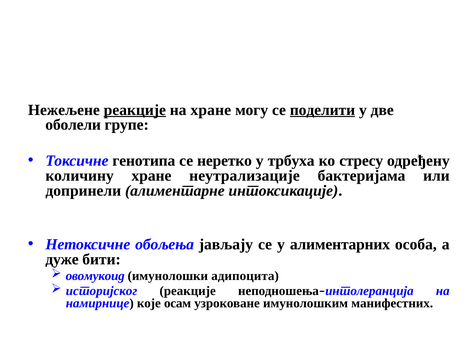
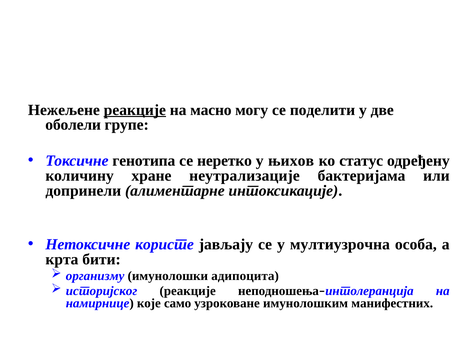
на хране: хране -> масно (211, 110)
поделити underline: present -> none (322, 110)
трбуха: трбуха -> њихов (291, 161)
стресу: стресу -> статус (361, 161)
обољења: обољења -> користе (165, 245)
алиментарних: алиментарних -> мултиузрочна (340, 245)
дуже: дуже -> крта (62, 260)
овомукоид: овомукоид -> организму (95, 276)
осам: осам -> само (178, 304)
